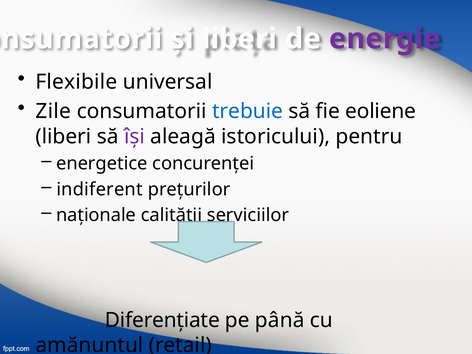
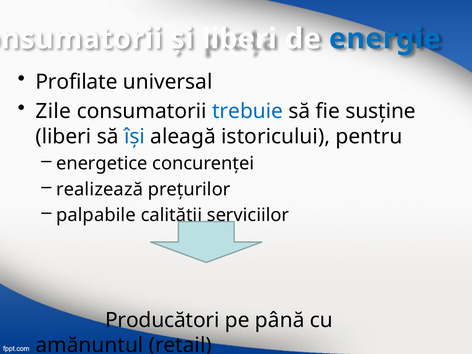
energie colour: purple -> blue (385, 39)
Flexibile: Flexibile -> Profilate (76, 82)
eoliene: eoliene -> susţine (381, 111)
îşi colour: purple -> blue (134, 136)
indiferent: indiferent -> realizează (100, 189)
naţionale: naţionale -> palpabile (96, 215)
Diferenţiate: Diferenţiate -> Producători (162, 320)
